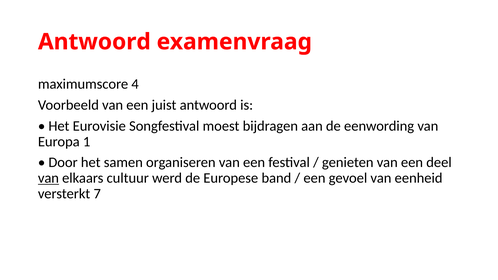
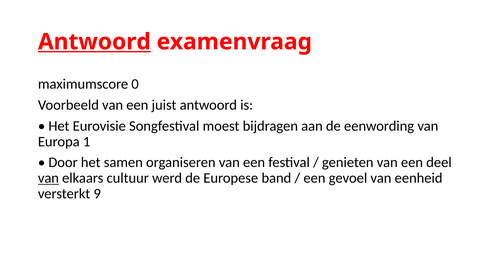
Antwoord underline: none -> present (94, 42)
4: 4 -> 0 (135, 84)
7: 7 -> 9 (97, 194)
